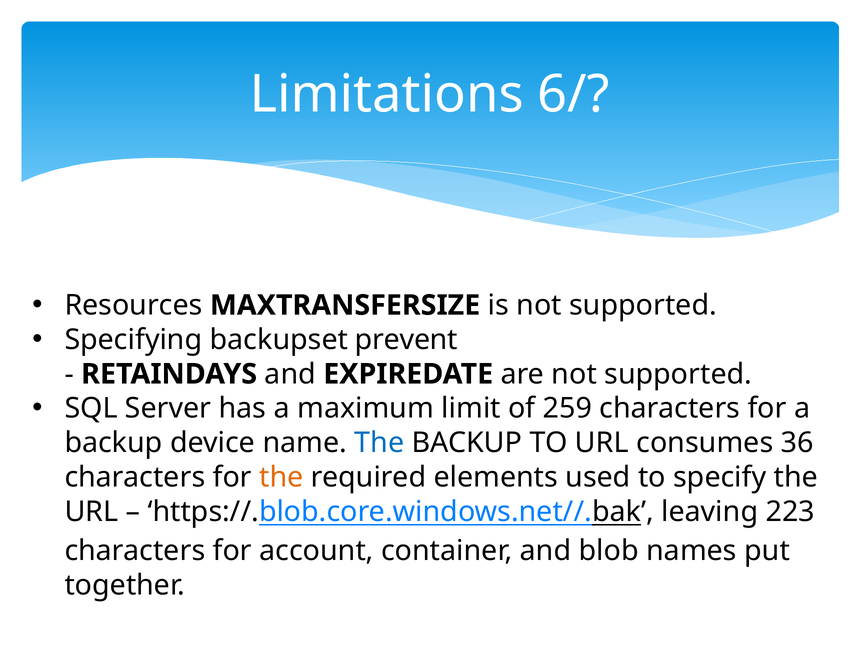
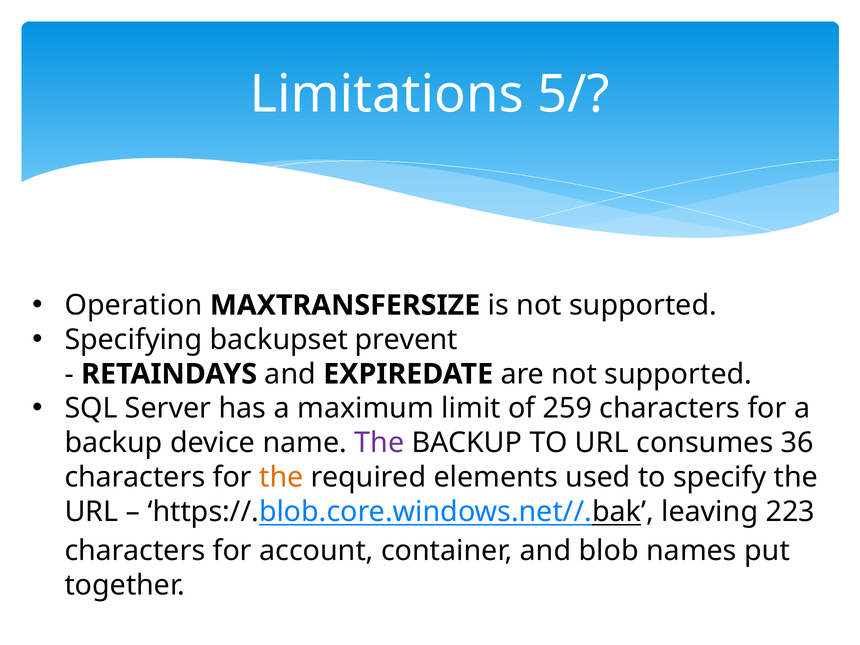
6/: 6/ -> 5/ (574, 94)
Resources: Resources -> Operation (133, 305)
The colour: blue -> purple (379, 443)
